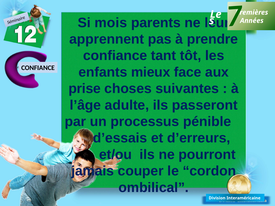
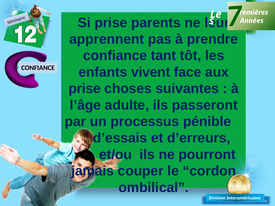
Si mois: mois -> prise (111, 23)
mieux: mieux -> vivent (151, 72)
